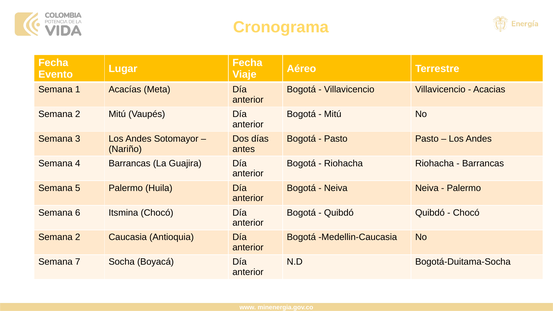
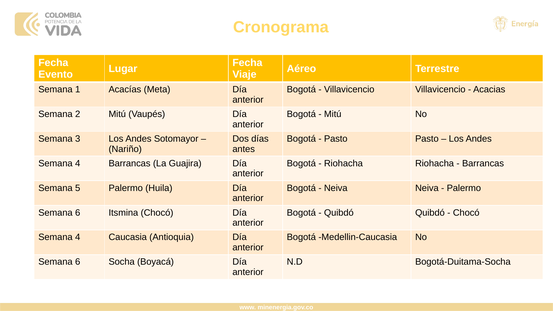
2: 2 -> 4 (78, 237)
7: 7 -> 6 (78, 262)
